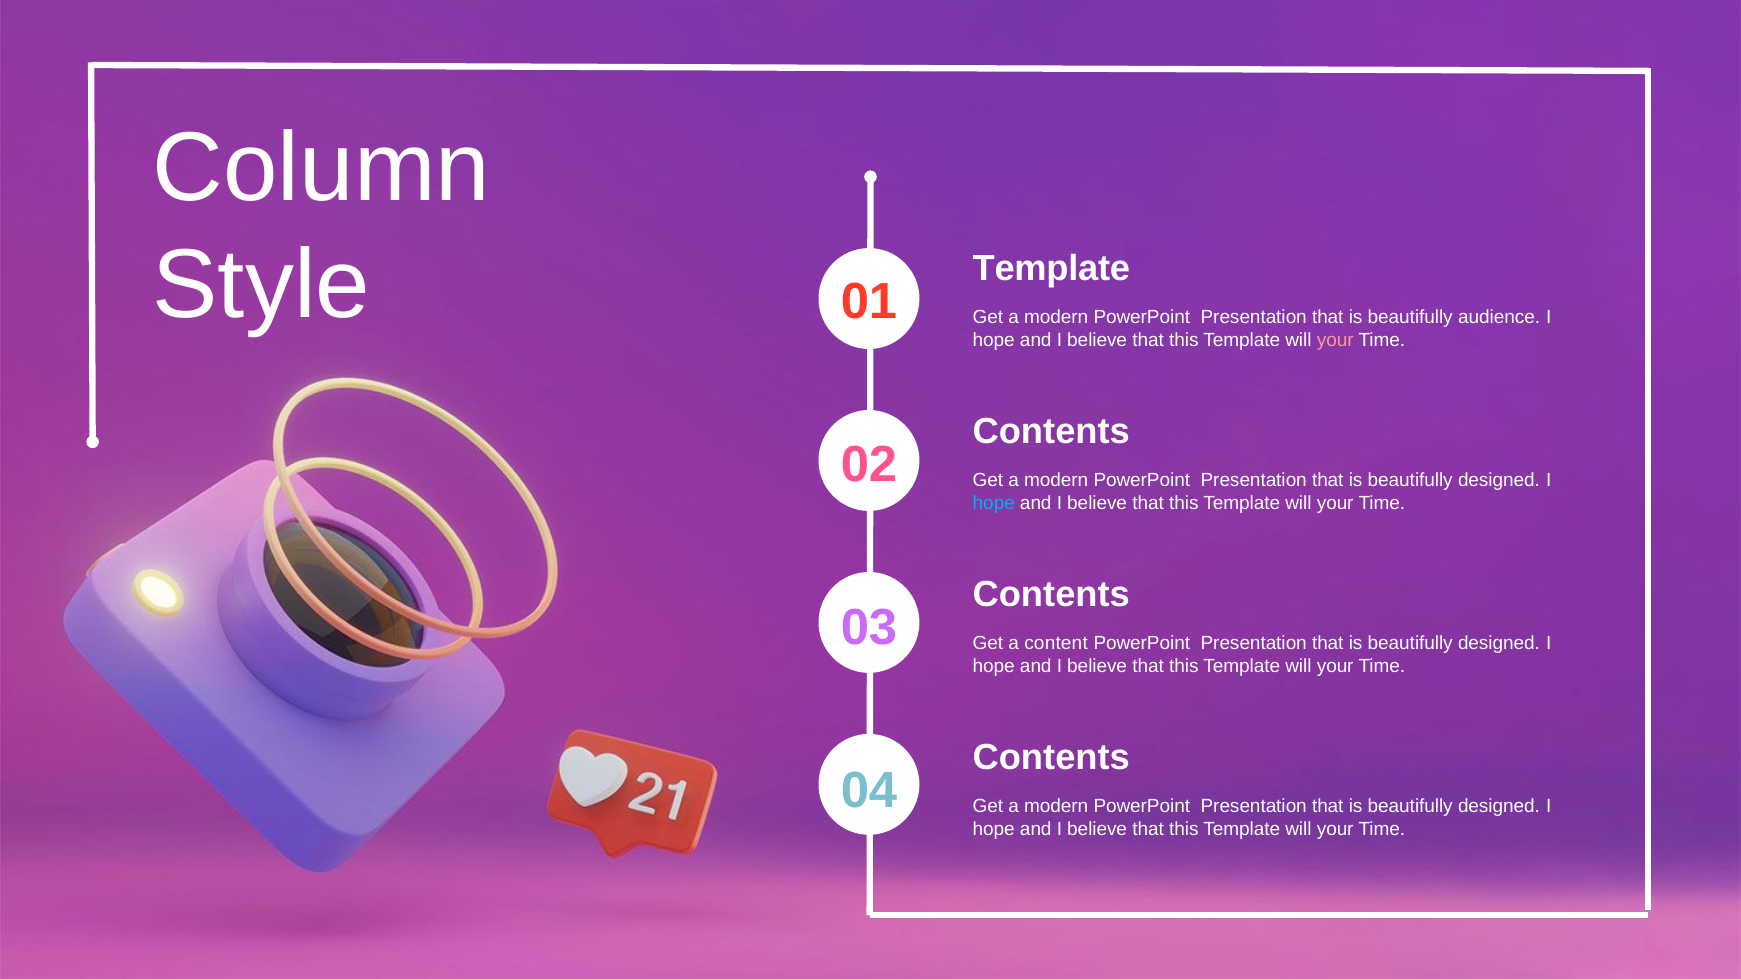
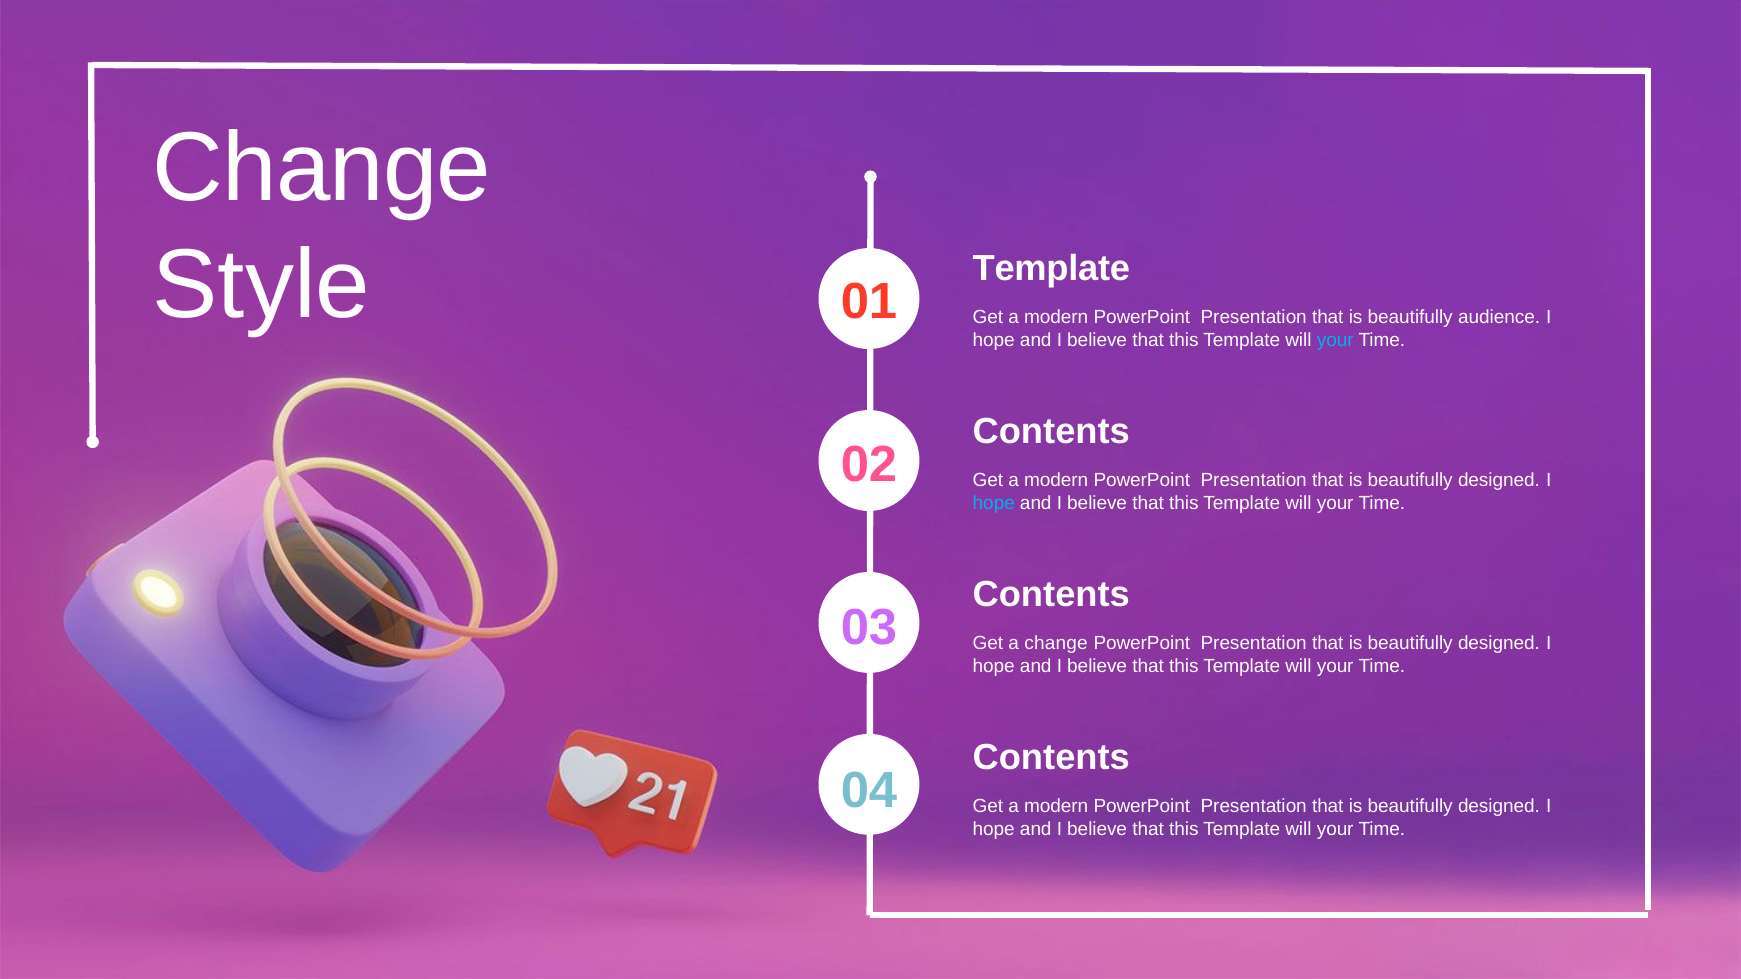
Column: Column -> Change (322, 168)
your colour: pink -> light blue (1335, 340)
a content: content -> change (1056, 643)
